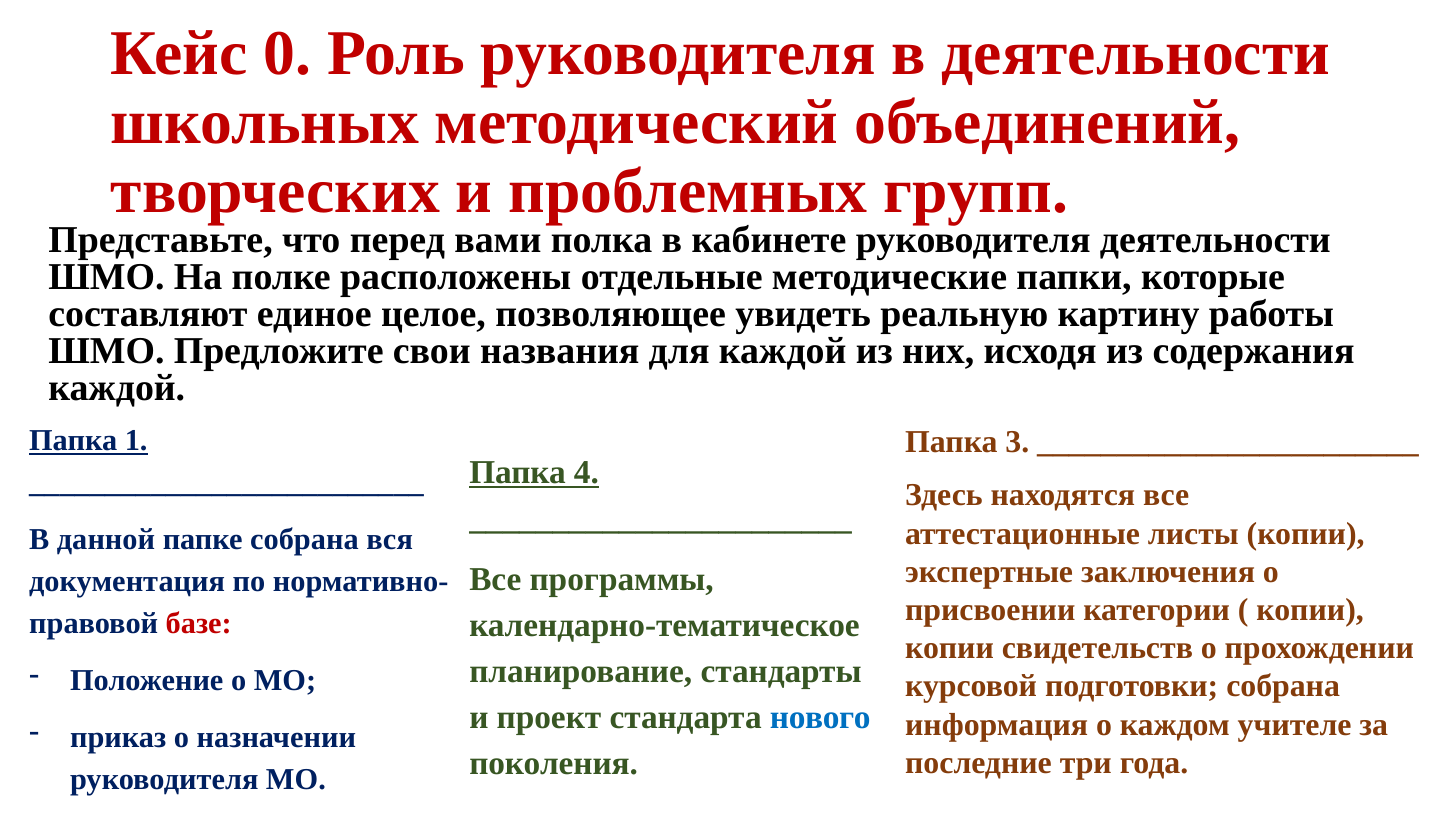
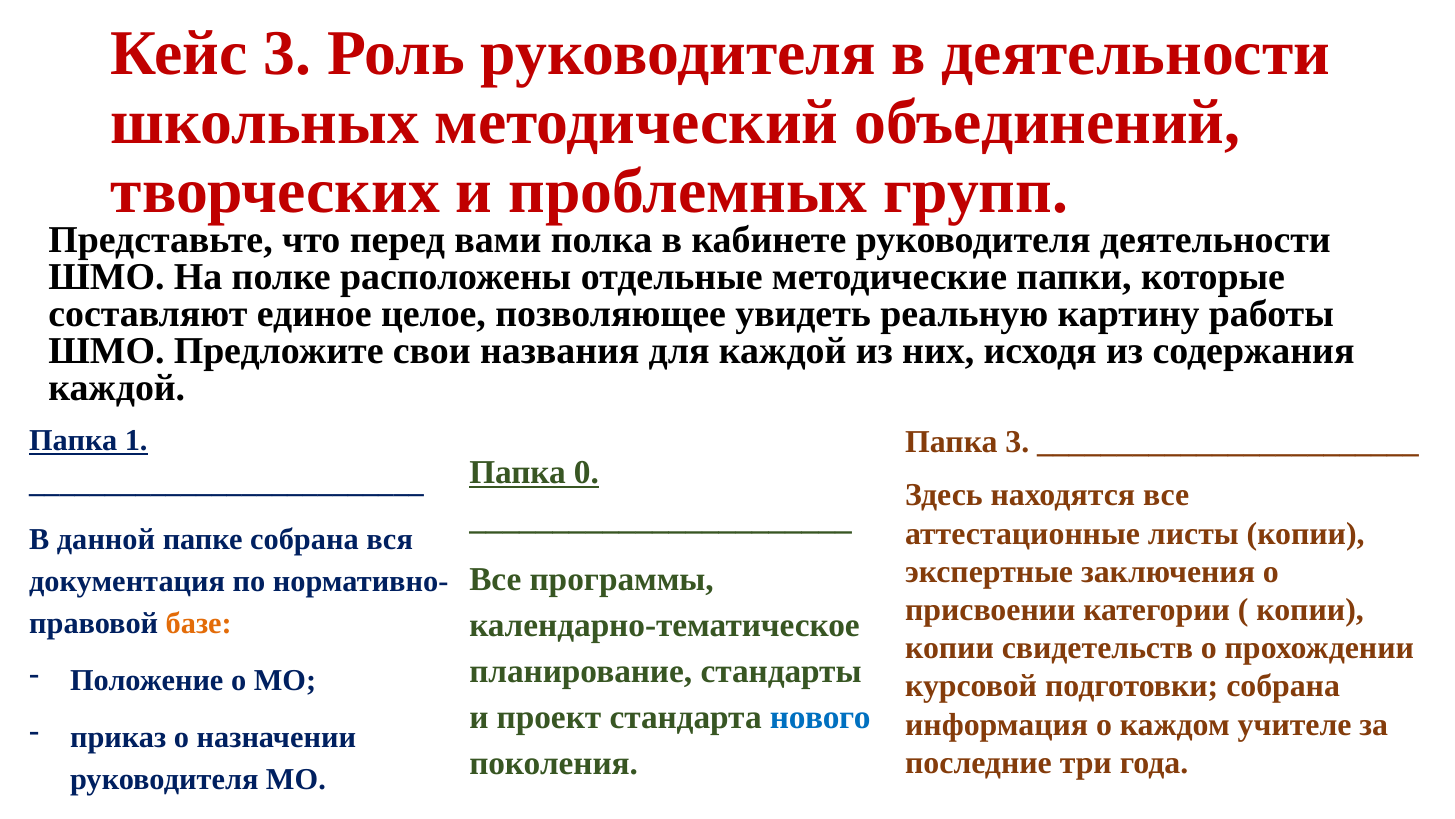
Кейс 0: 0 -> 3 (288, 53)
4: 4 -> 0 (587, 472)
базе colour: red -> orange (199, 623)
